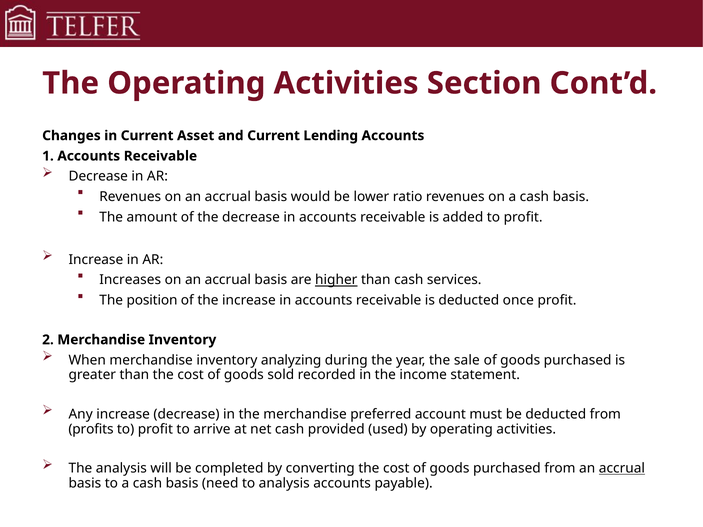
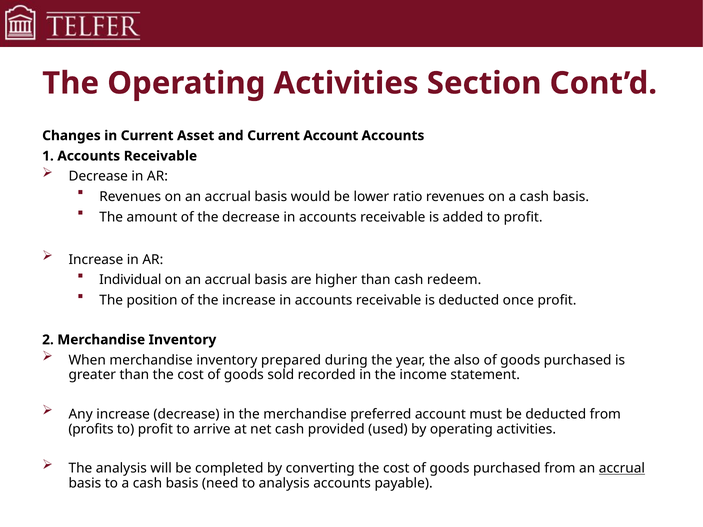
Current Lending: Lending -> Account (331, 136)
Increases: Increases -> Individual (130, 280)
higher underline: present -> none (336, 280)
services: services -> redeem (454, 280)
analyzing: analyzing -> prepared (291, 360)
sale: sale -> also (467, 360)
